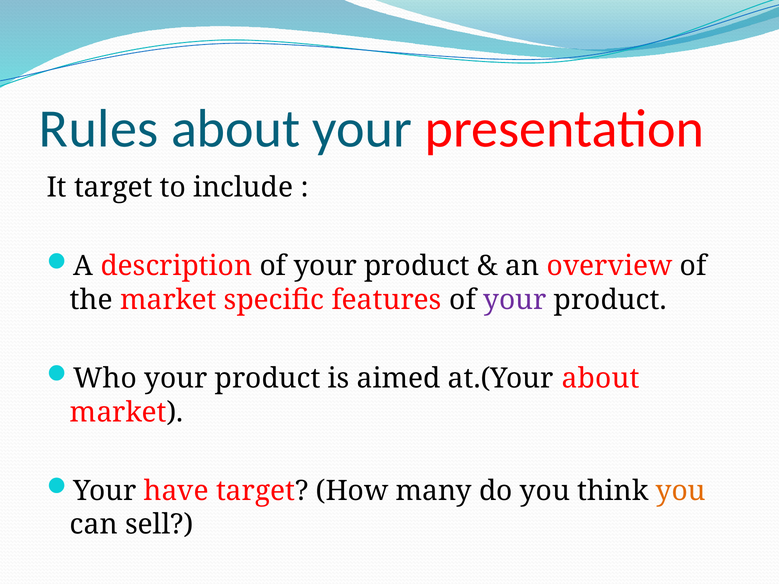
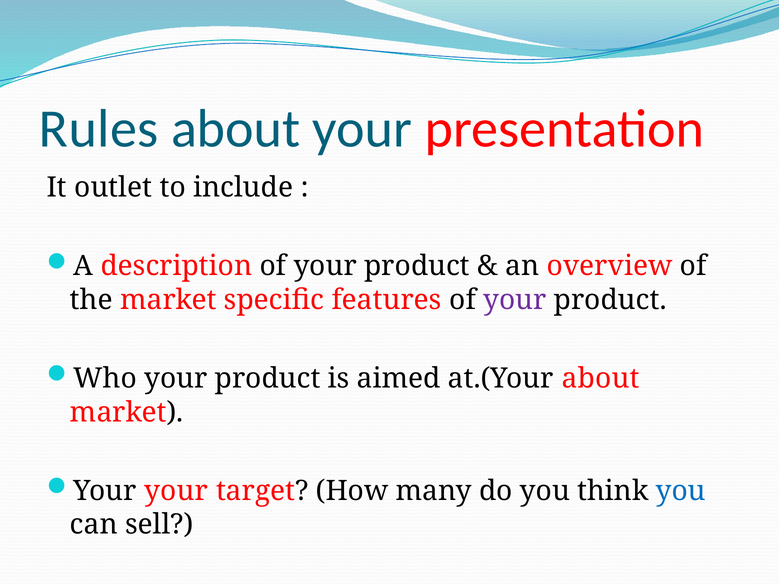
It target: target -> outlet (113, 188)
Your have: have -> your (176, 491)
you colour: orange -> blue (681, 491)
